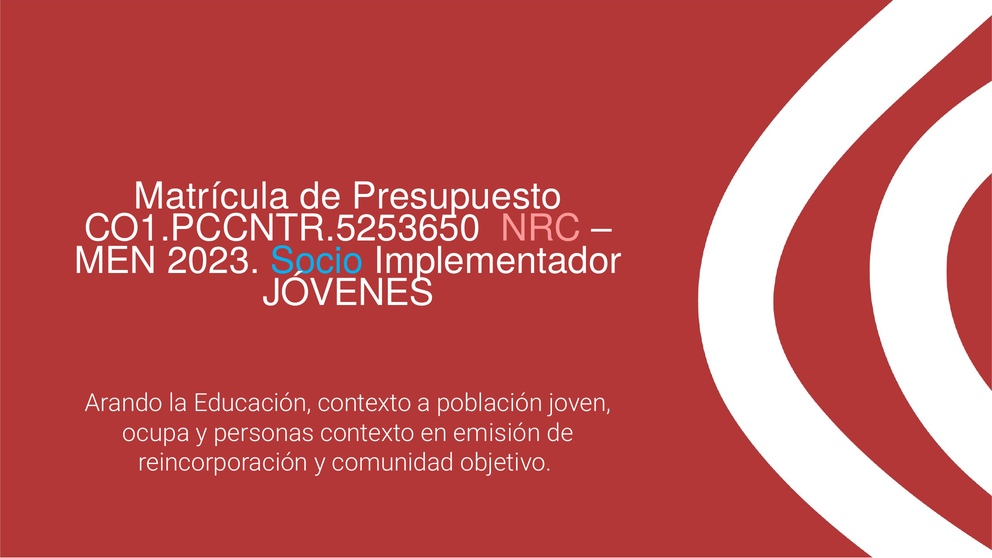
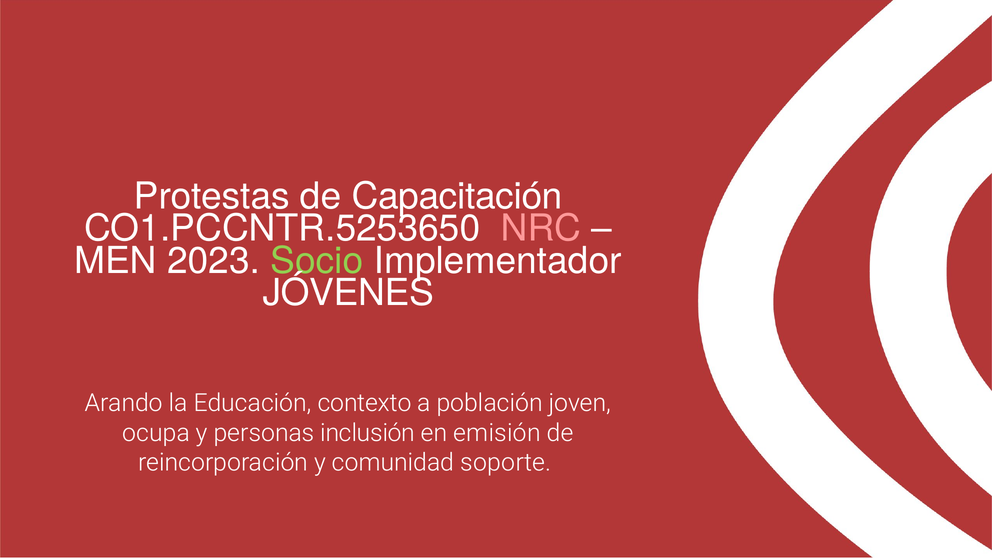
Matrícula: Matrícula -> Protestas (212, 197)
Presupuesto: Presupuesto -> Capacitación (457, 197)
Socio colour: light blue -> light green (317, 261)
personas contexto: contexto -> inclusión (368, 433)
objetivo: objetivo -> soporte (506, 463)
